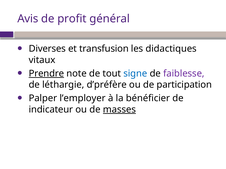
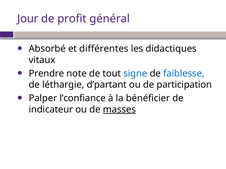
Avis: Avis -> Jour (28, 19)
Diverses: Diverses -> Absorbé (47, 49)
transfusion: transfusion -> différentes (104, 49)
Prendre underline: present -> none (46, 74)
faiblesse colour: purple -> blue (184, 74)
d’préfère: d’préfère -> d’partant (107, 85)
l’employer: l’employer -> l’confiance (83, 98)
